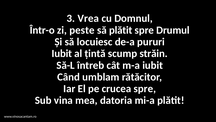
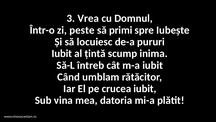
să plătit: plătit -> primi (121, 30)
Drumul: Drumul -> Iubește (173, 30)
străin: străin -> inima (154, 53)
crucea spre: spre -> iubit (145, 88)
